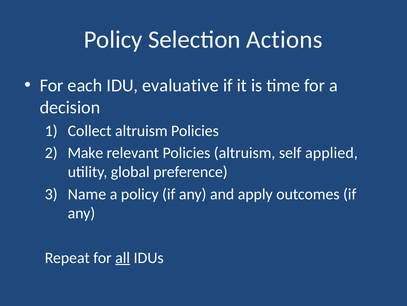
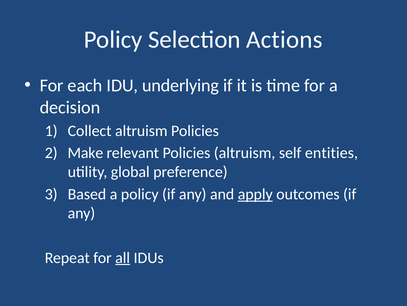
evaluative: evaluative -> underlying (181, 85)
applied: applied -> entities (332, 153)
Name: Name -> Based (87, 194)
apply underline: none -> present (255, 194)
